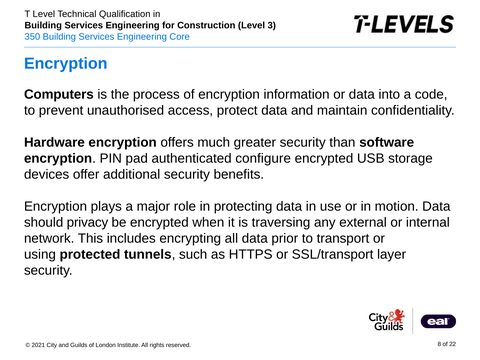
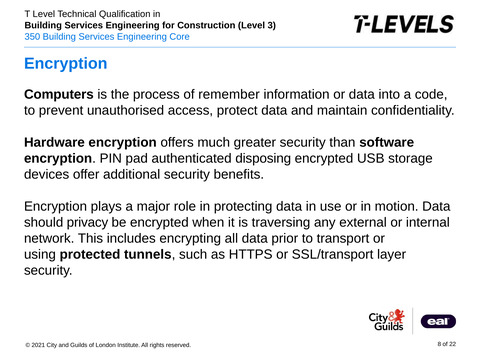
of encryption: encryption -> remember (229, 94)
configure: configure -> disposing (263, 158)
